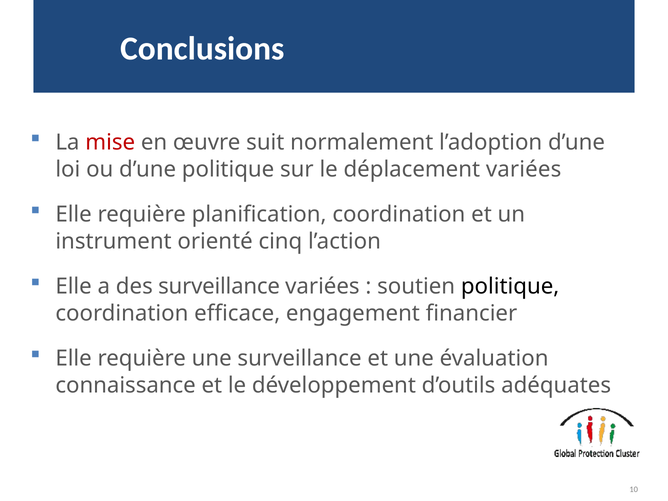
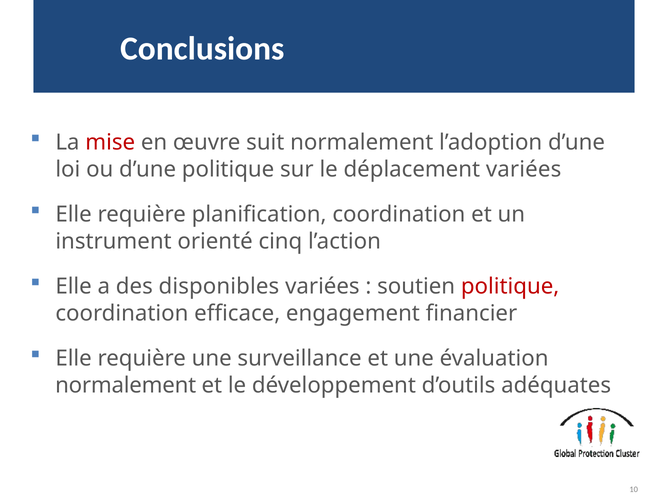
des surveillance: surveillance -> disponibles (219, 287)
politique colour: black -> red (510, 287)
connaissance: connaissance -> normalement (126, 385)
